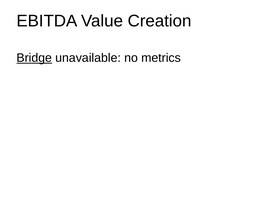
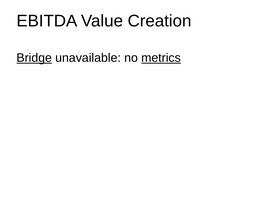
metrics underline: none -> present (161, 58)
